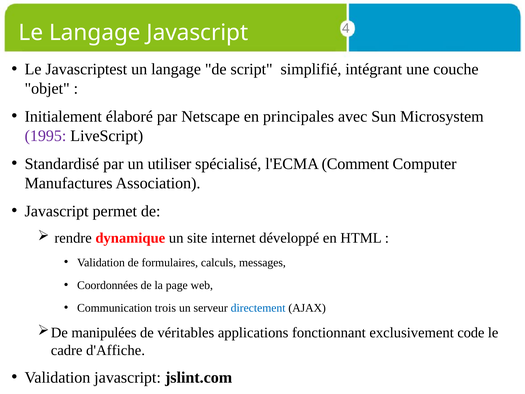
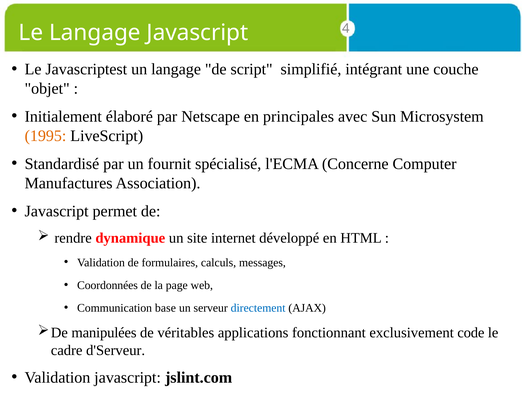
1995 colour: purple -> orange (45, 136)
utiliser: utiliser -> fournit (169, 164)
Comment: Comment -> Concerne (355, 164)
trois: trois -> base (165, 308)
d'Affiche: d'Affiche -> d'Serveur (116, 350)
